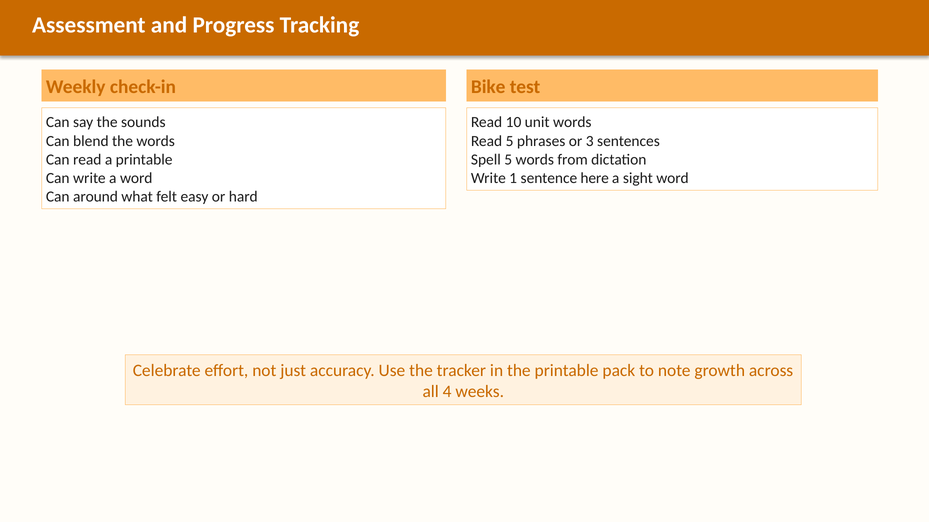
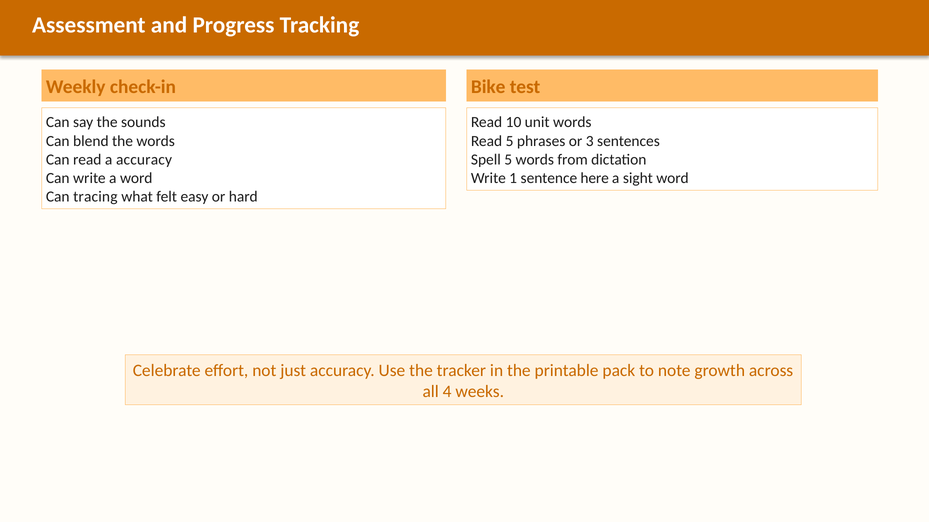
a printable: printable -> accuracy (144, 160)
around: around -> tracing (95, 197)
